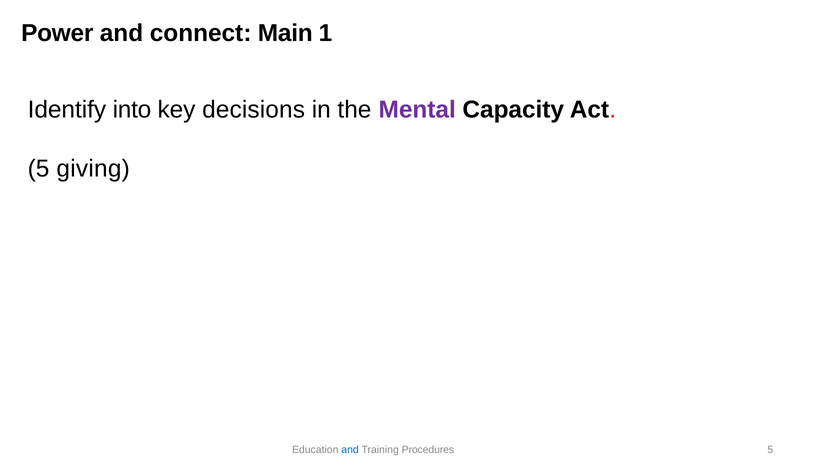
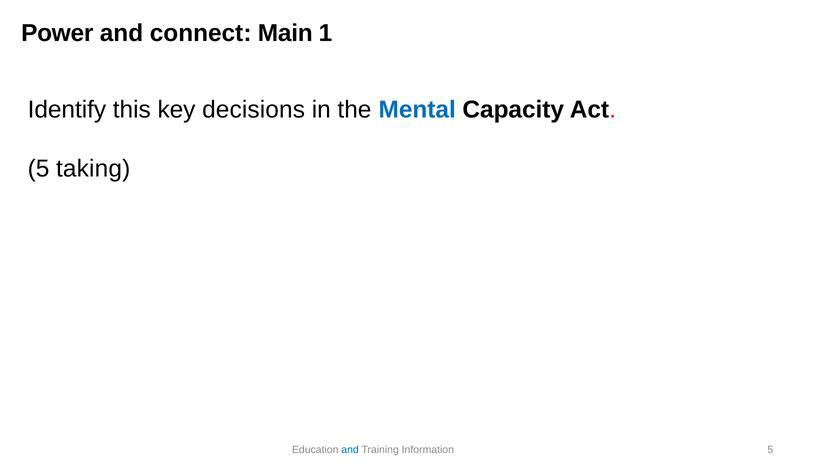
into: into -> this (132, 110)
Mental colour: purple -> blue (417, 110)
giving: giving -> taking (93, 168)
Procedures: Procedures -> Information (428, 450)
